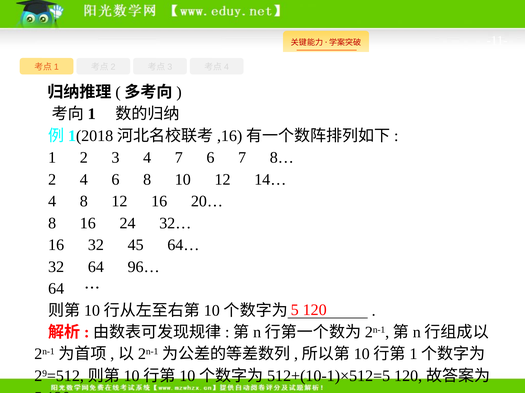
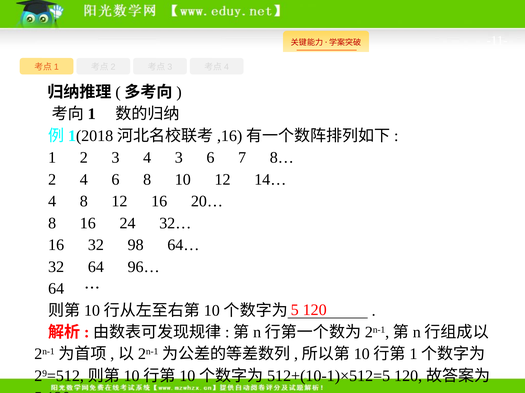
4 7: 7 -> 3 (179, 158)
45: 45 -> 98 (136, 245)
